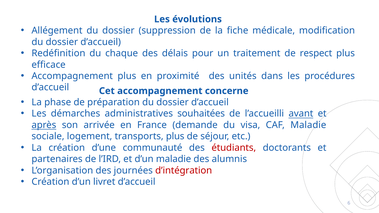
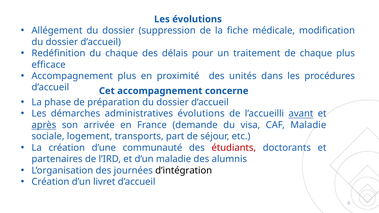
de respect: respect -> chaque (316, 53)
administratives souhaitées: souhaitées -> évolutions (201, 114)
transports plus: plus -> part (175, 136)
d’intégration colour: red -> black (184, 171)
